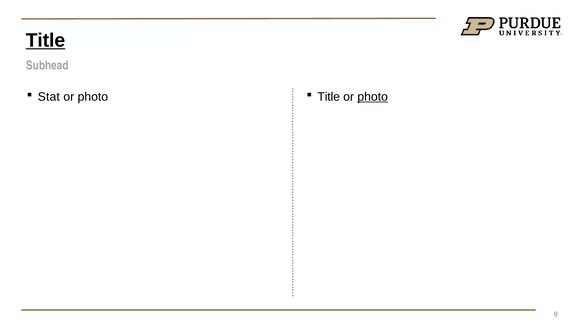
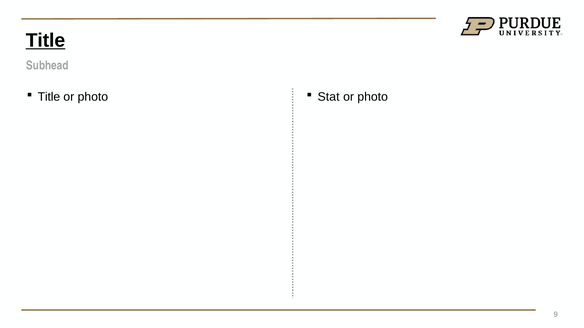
Stat: Stat -> Title (49, 97)
Title: Title -> Stat (329, 97)
photo underline: present -> none (373, 97)
